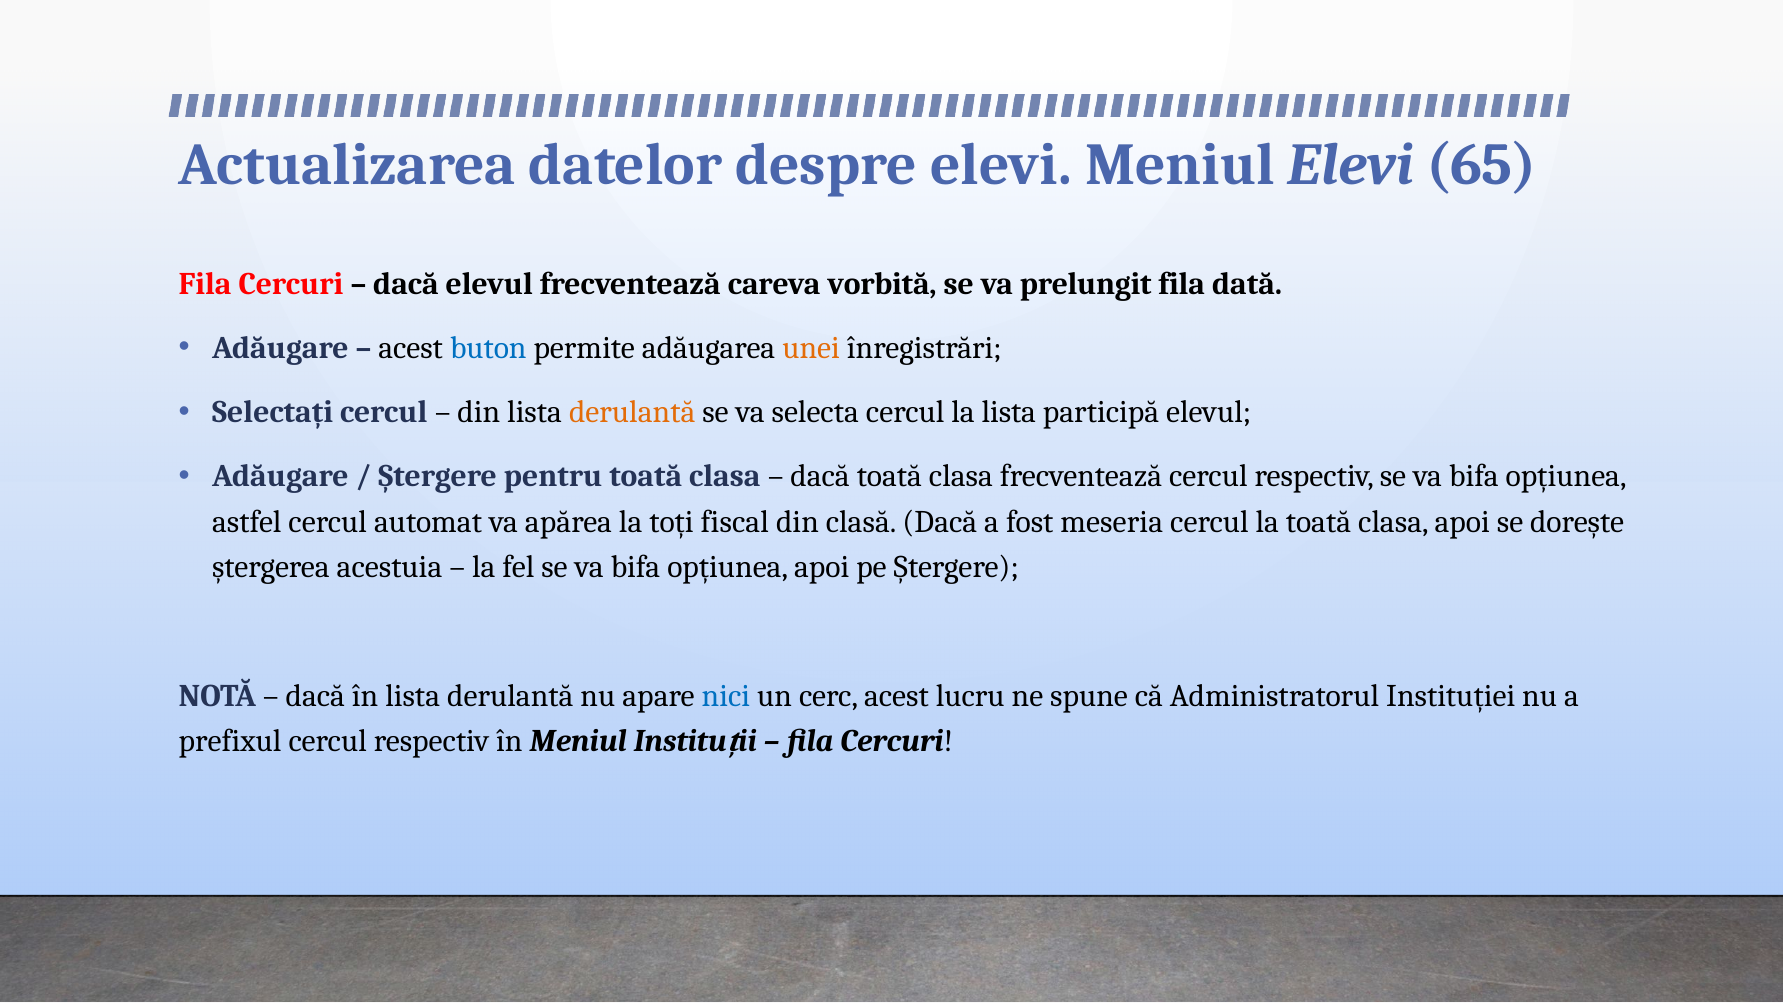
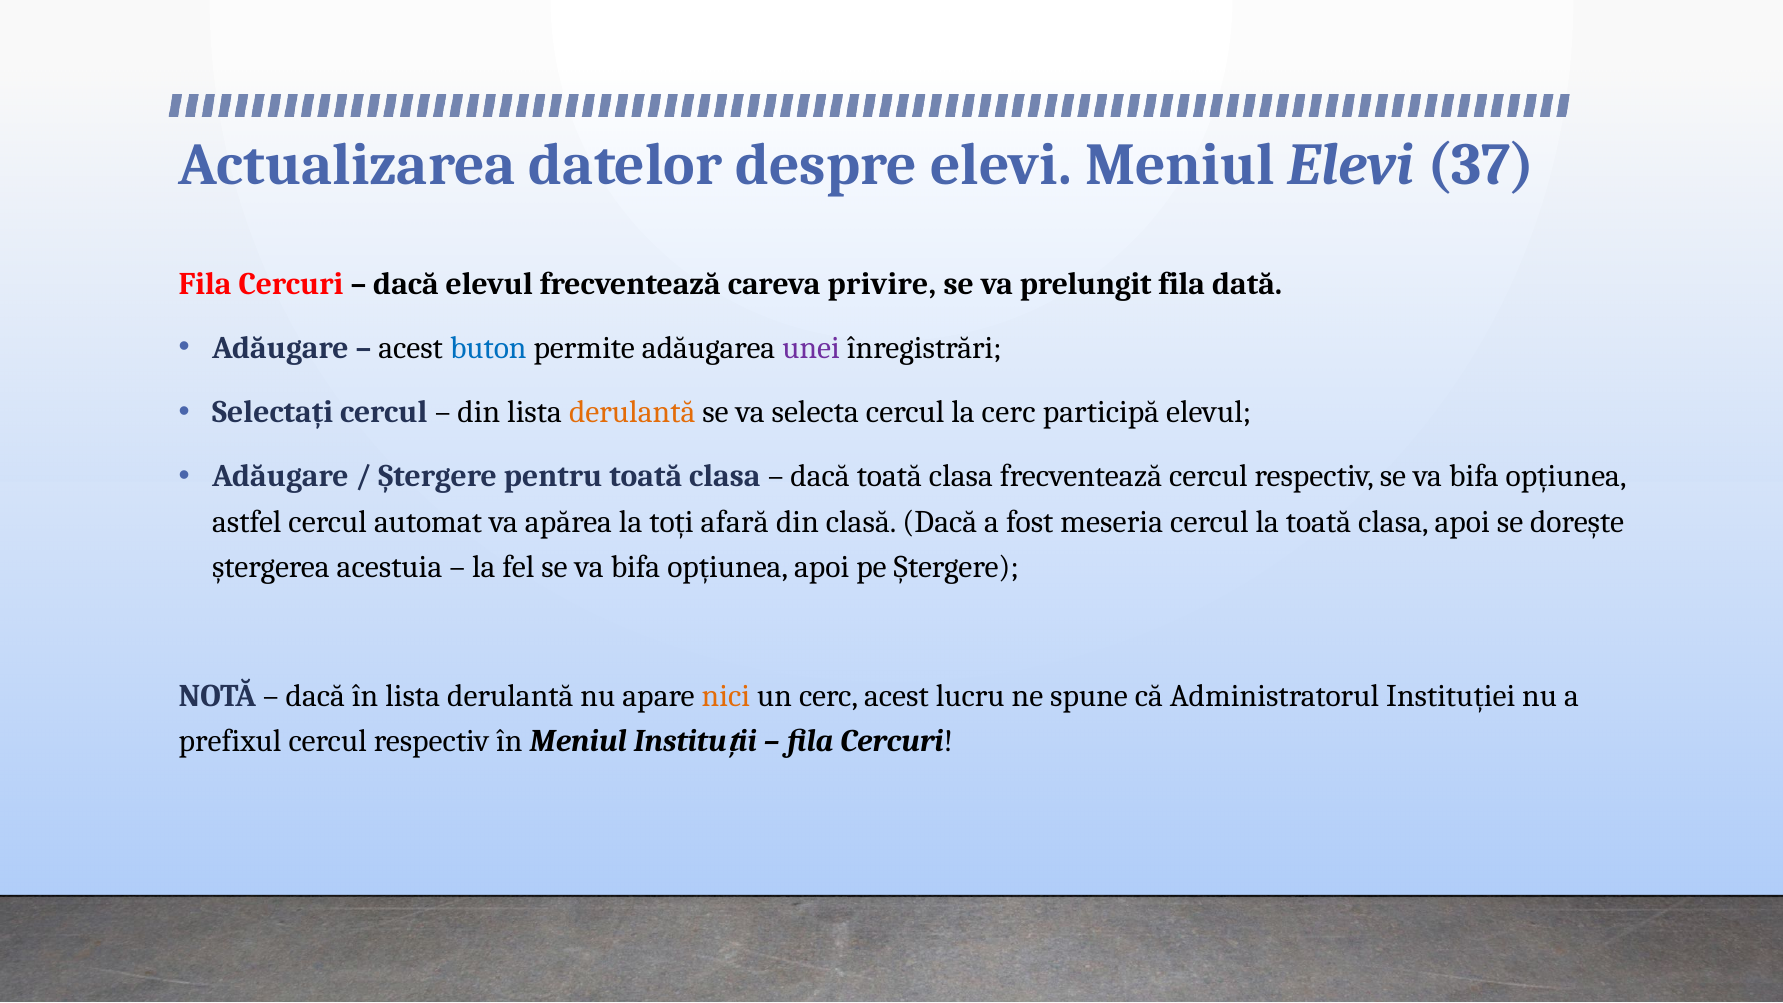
65: 65 -> 37 (1481, 164)
vorbită: vorbită -> privire (882, 284)
unei colour: orange -> purple (811, 348)
la lista: lista -> cerc (1009, 412)
fiscal: fiscal -> afară (735, 522)
nici colour: blue -> orange (726, 696)
